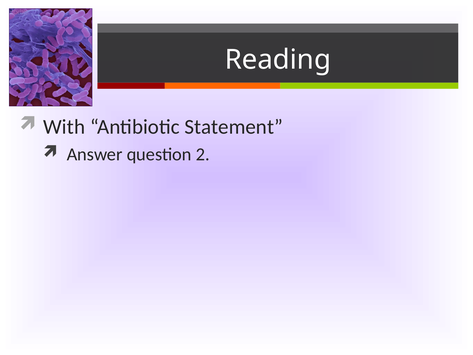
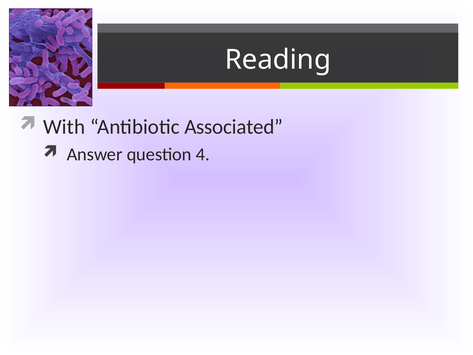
Statement: Statement -> Associated (234, 127)
2: 2 -> 4 (203, 154)
